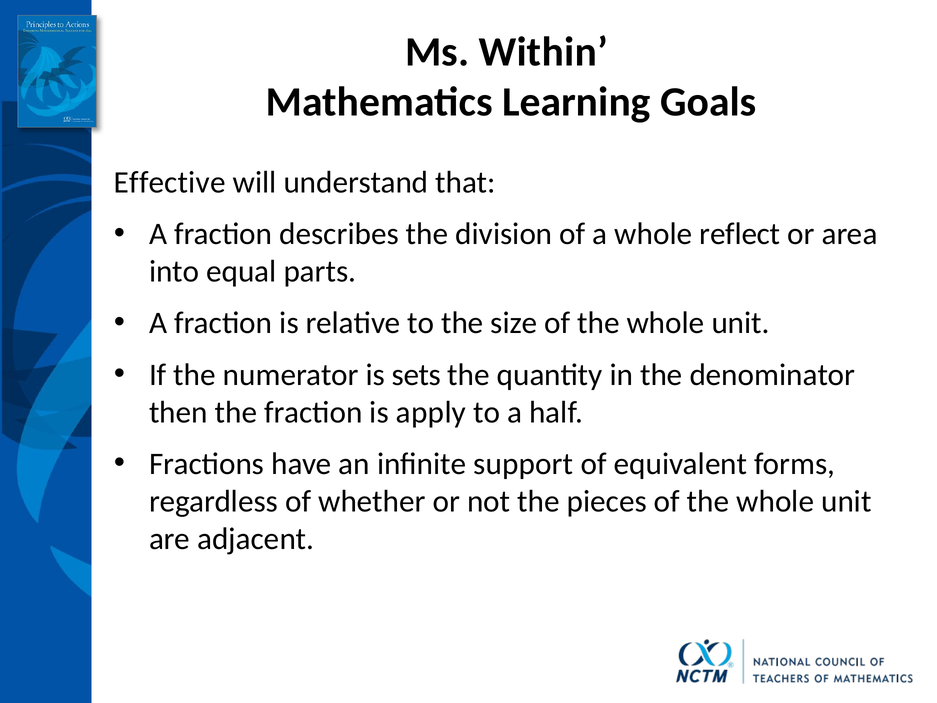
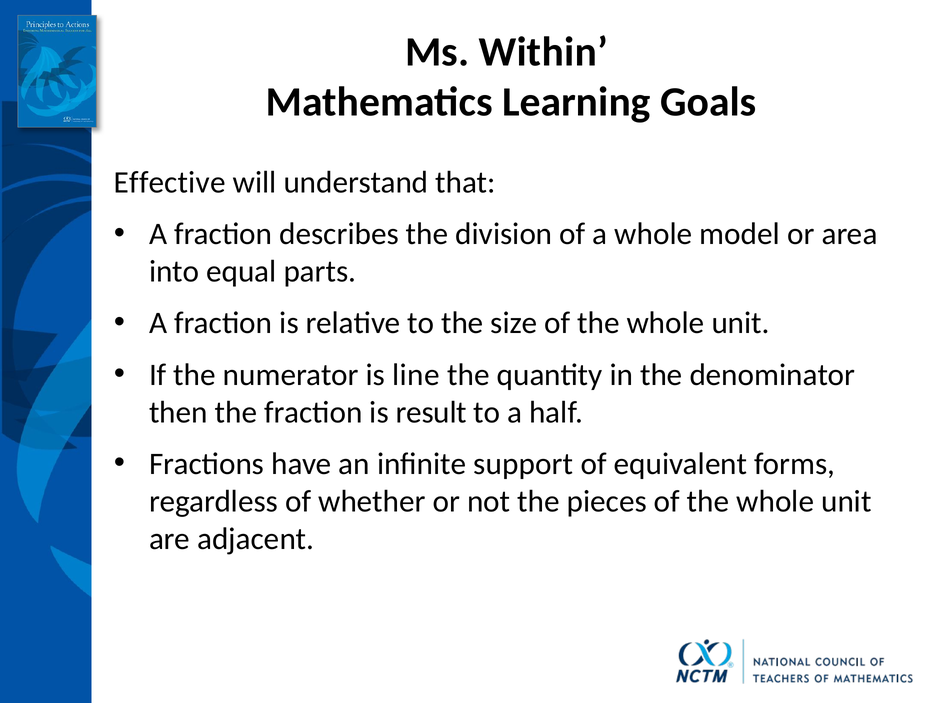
reflect: reflect -> model (740, 234)
sets: sets -> line (416, 375)
apply: apply -> result (431, 412)
